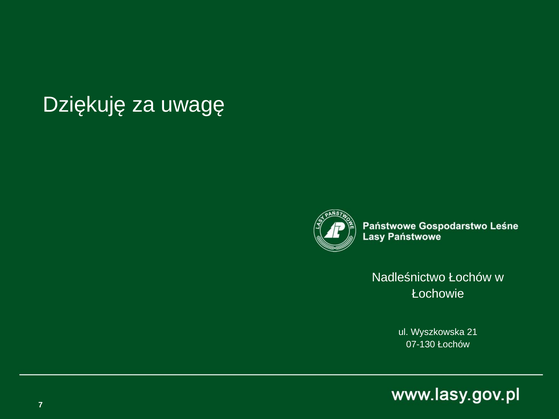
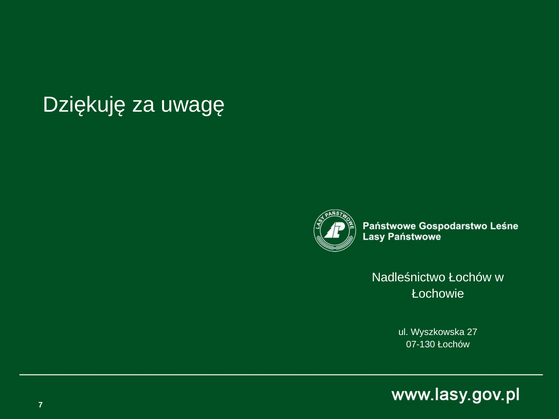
21: 21 -> 27 (472, 332)
